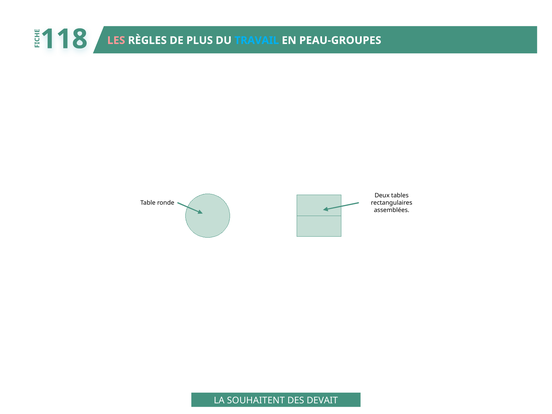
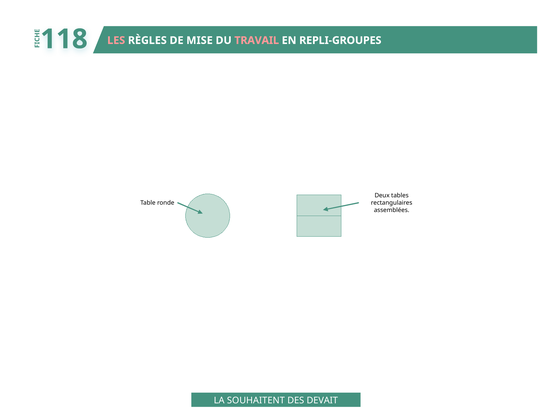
PLUS: PLUS -> MISE (200, 40)
TRAVAIL colour: light blue -> pink (257, 40)
PEAU-GROUPES: PEAU-GROUPES -> REPLI-GROUPES (340, 40)
